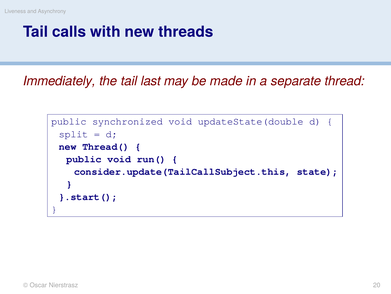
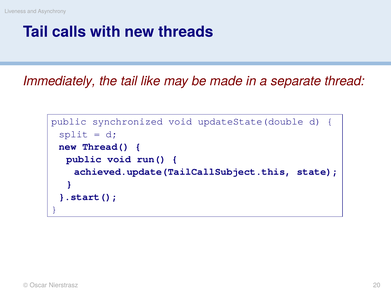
last: last -> like (151, 81)
consider.update(TailCallSubject.this: consider.update(TailCallSubject.this -> achieved.update(TailCallSubject.this (183, 171)
